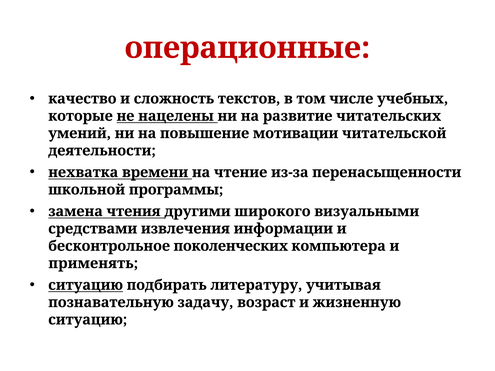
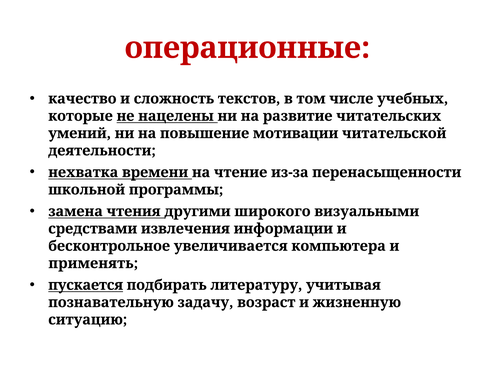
поколенческих: поколенческих -> увеличивается (231, 246)
ситуацию: ситуацию -> пускается (86, 285)
